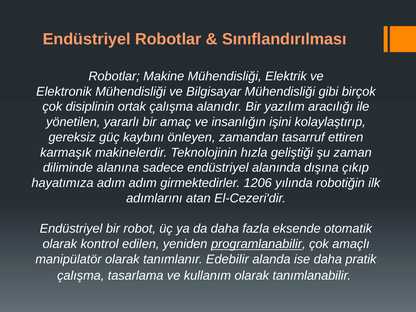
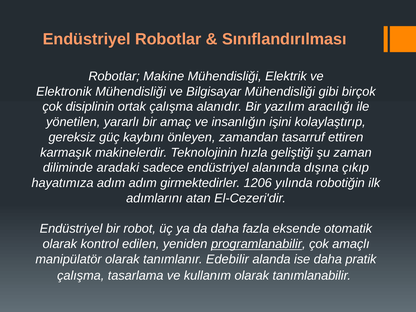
alanına: alanına -> aradaki (118, 168)
